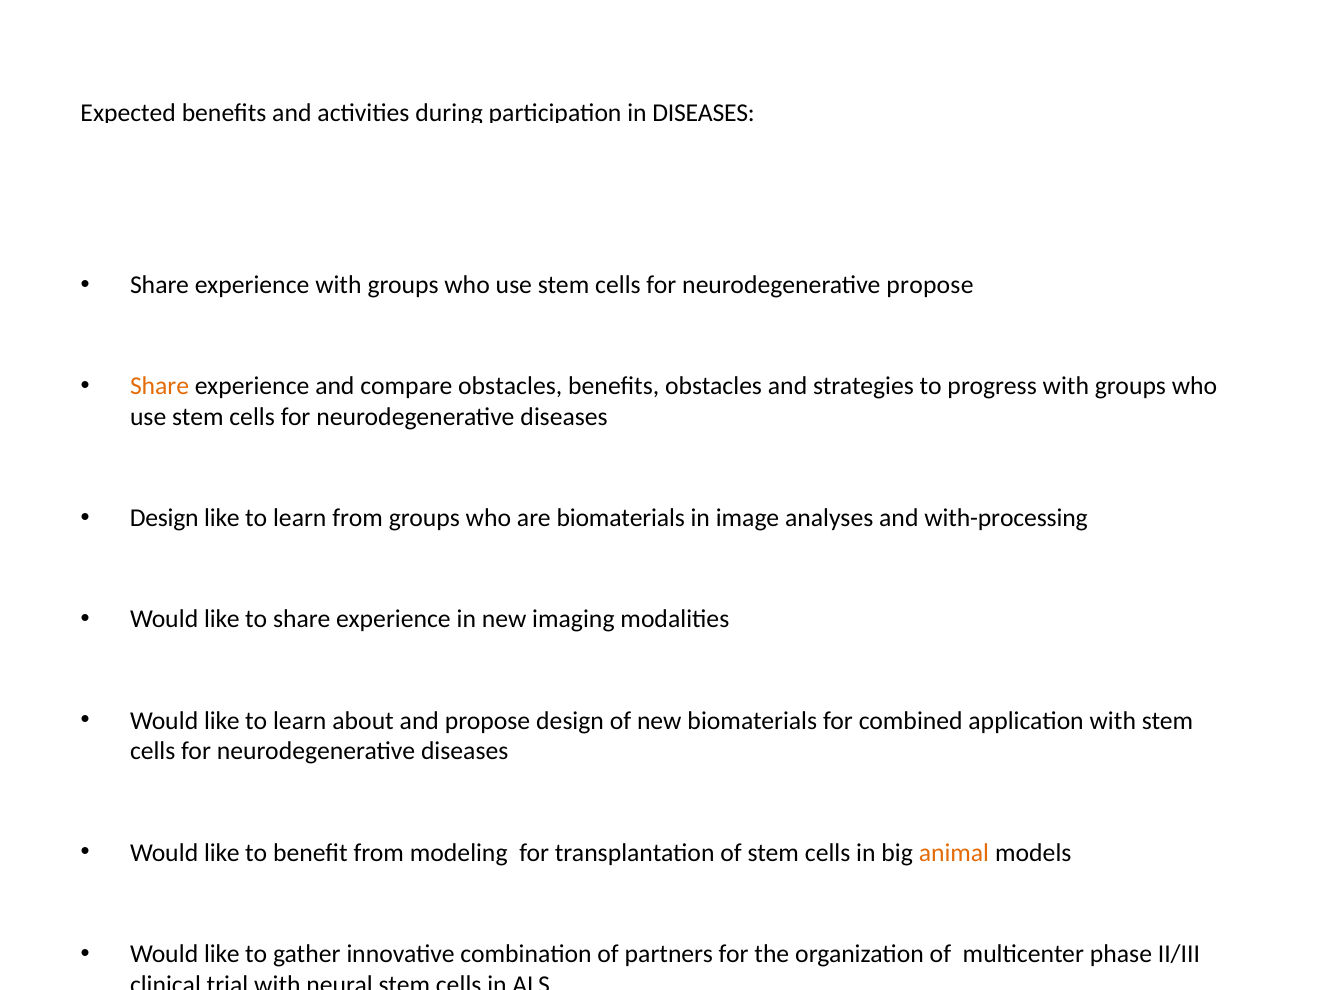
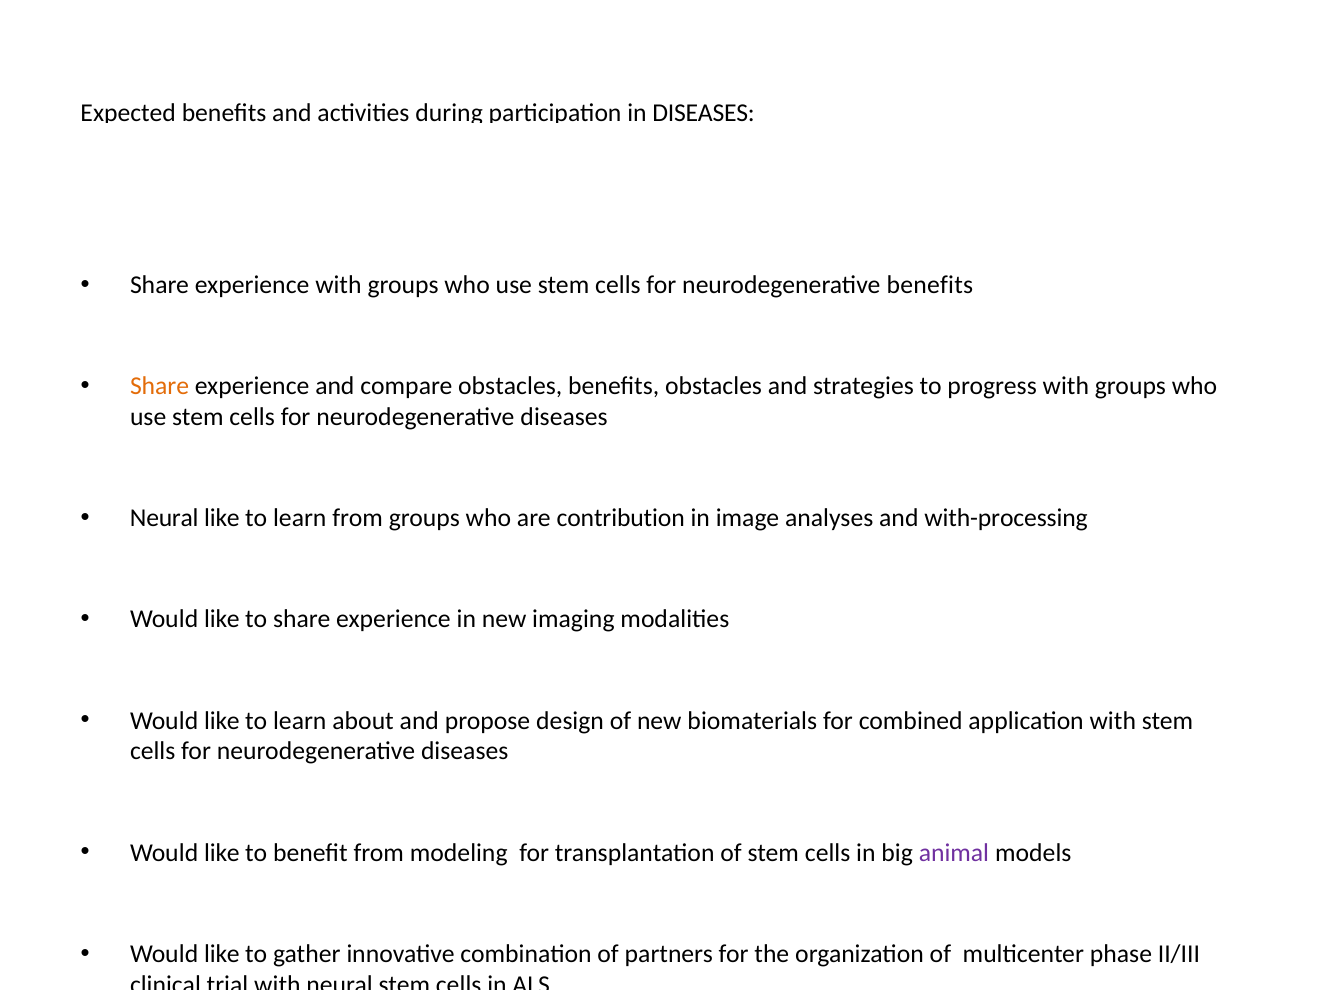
neurodegenerative propose: propose -> benefits (930, 285)
Design: Design -> Neural (164, 518)
are biomaterials: biomaterials -> contribution (621, 518)
animal colour: orange -> purple (954, 853)
